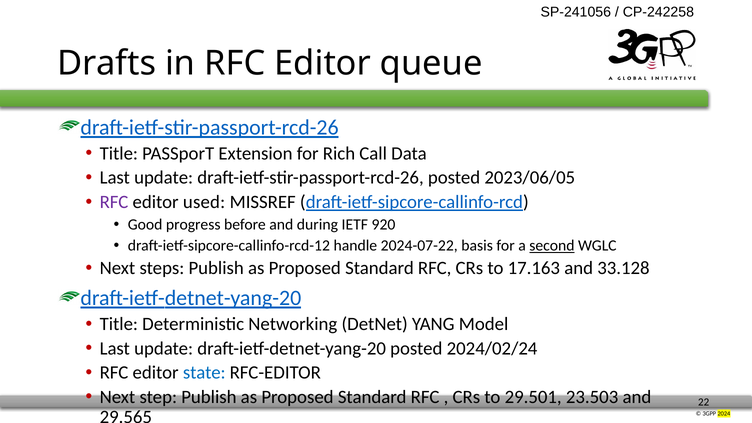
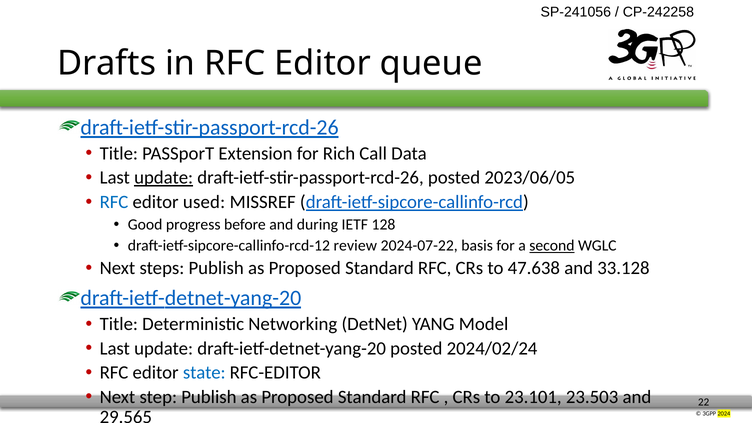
update underline: none -> present (164, 178)
RFC colour: purple -> blue (114, 202)
920: 920 -> 128 (384, 225)
handle: handle -> review (355, 246)
17.163: 17.163 -> 47.638 (534, 268)
29.501: 29.501 -> 23.101 (533, 397)
